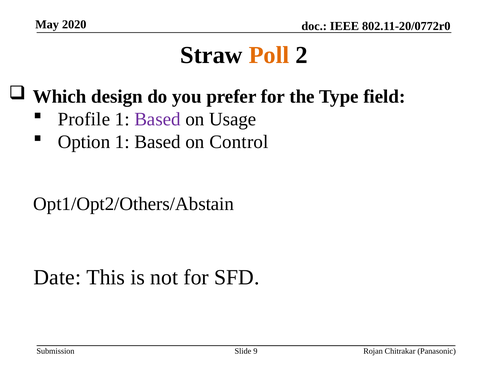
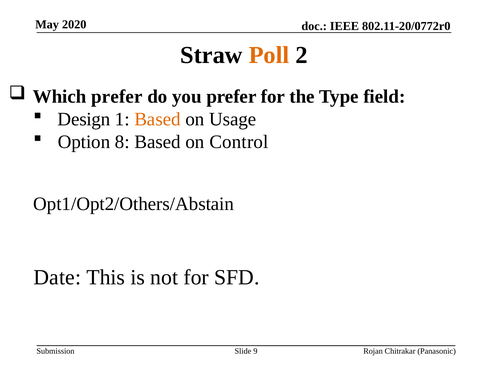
Which design: design -> prefer (117, 96)
Profile: Profile -> Design (84, 119)
Based colour: purple -> orange (158, 119)
Option 1: 1 -> 8 (122, 142)
